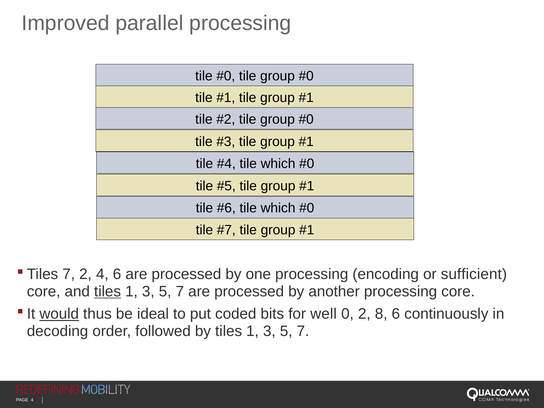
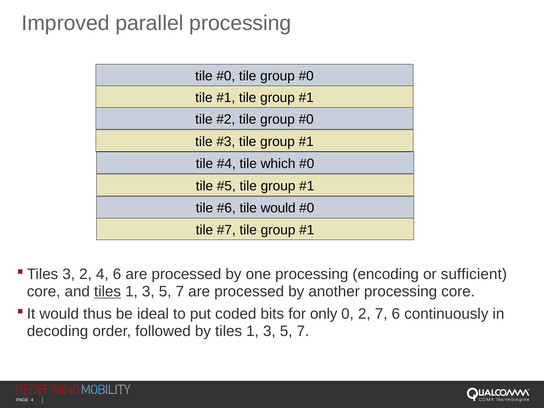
which: which -> would (278, 208)
7: 7 -> 3 (69, 274)
would underline: present -> none (59, 314)
well: well -> only (324, 314)
2 8: 8 -> 7 (381, 314)
